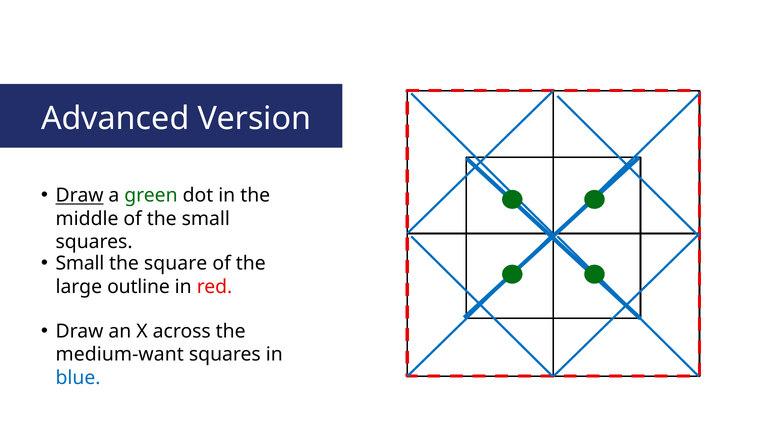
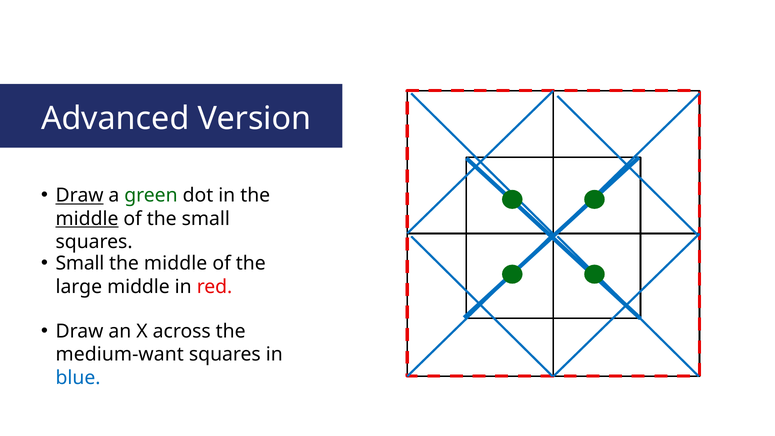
middle underline: none -> present (87, 219)
square: square -> middle (176, 264)
large outline: outline -> middle (138, 287)
